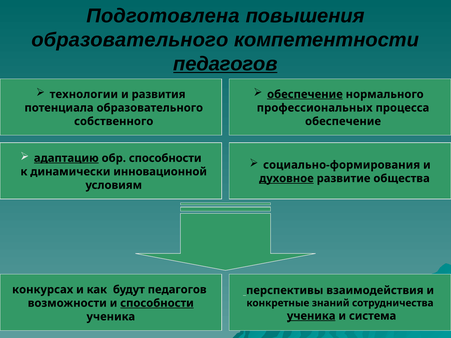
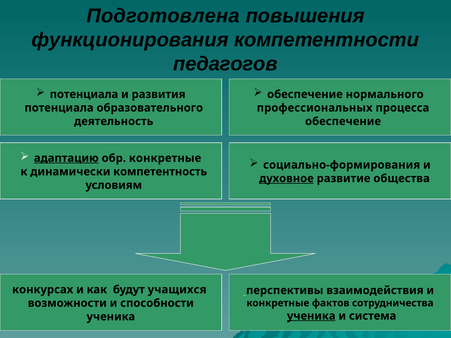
образовательного: образовательного -> функционирования (130, 40)
педагогов underline: present -> none (225, 64)
технологии: технологии -> потенциала (84, 94)
обеспечение underline: present -> none (305, 94)
собственного: собственного -> деятельность (114, 121)
обр способности: способности -> конкретные (165, 158)
инновационной: инновационной -> компетентность (160, 172)
будут педагогов: педагогов -> учащихся (177, 290)
способности underline: present -> none (157, 303)
знаний: знаний -> фактов (331, 303)
